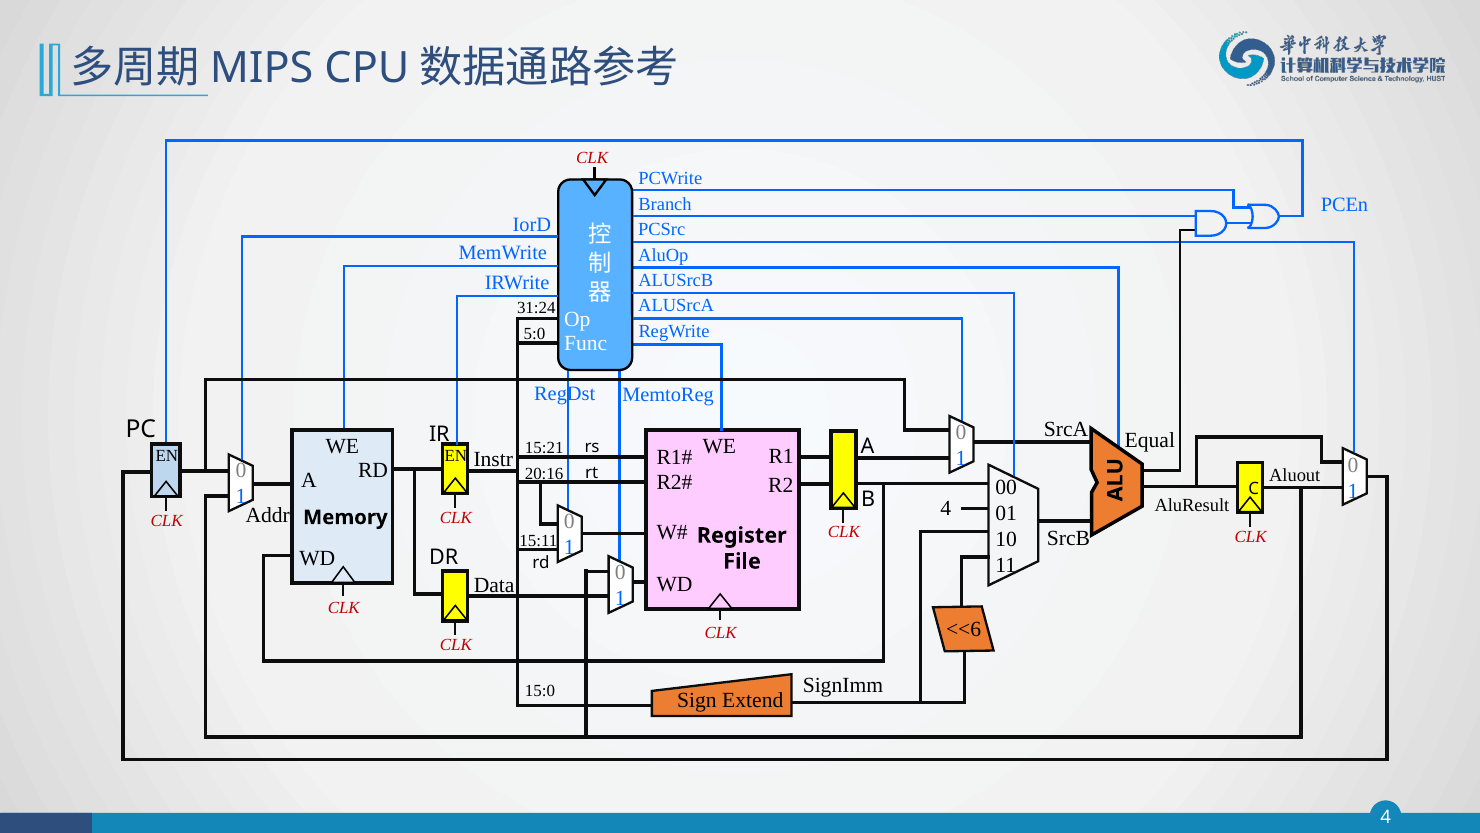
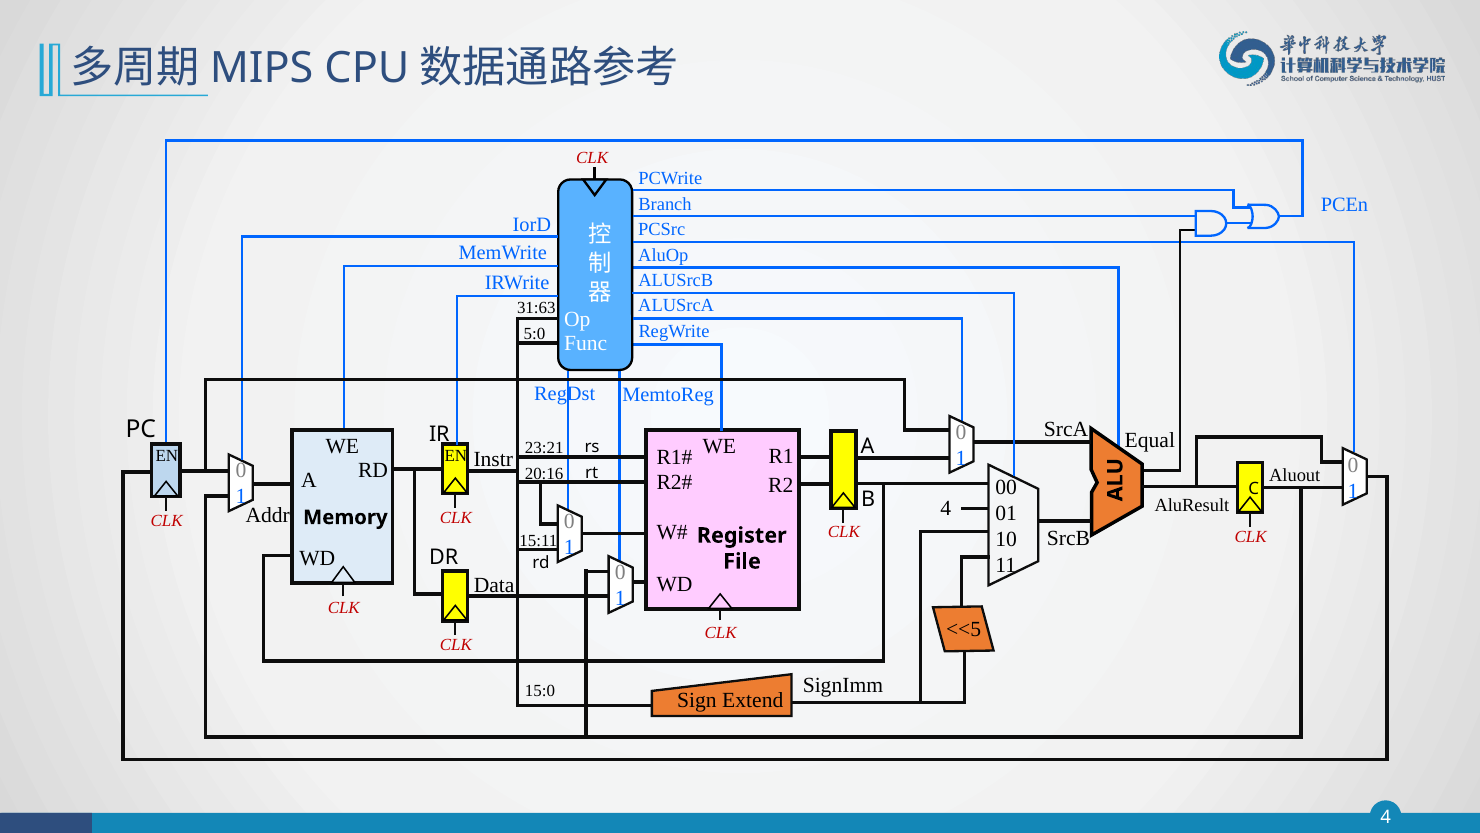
31:24: 31:24 -> 31:63 (536, 308)
15:21: 15:21 -> 23:21 (544, 447)
<<6: <<6 -> <<5 (964, 629)
